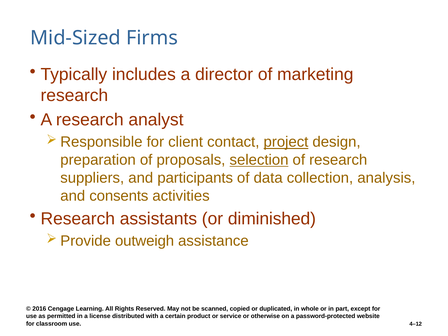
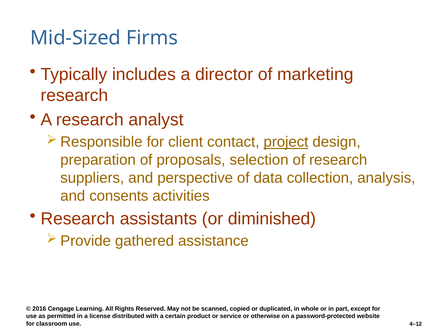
selection underline: present -> none (259, 160)
participants: participants -> perspective (195, 178)
outweigh: outweigh -> gathered (145, 241)
